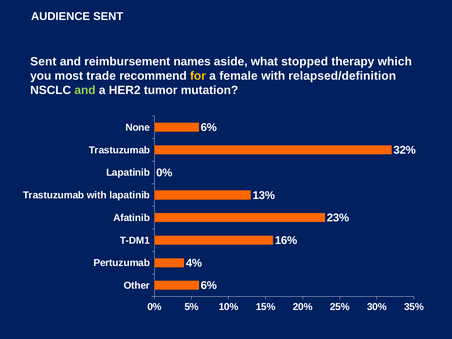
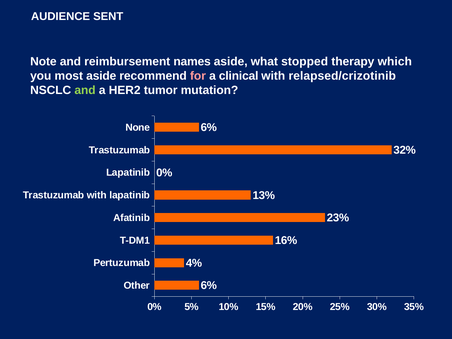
Sent: Sent -> Note (43, 62)
most trade: trade -> aside (101, 76)
for colour: yellow -> pink (198, 76)
female: female -> clinical (239, 76)
relapsed/definition: relapsed/definition -> relapsed/crizotinib (342, 76)
